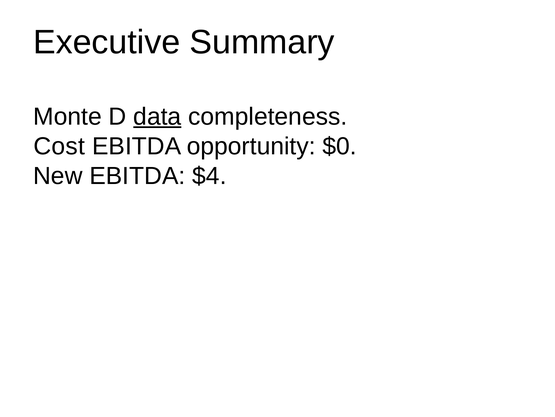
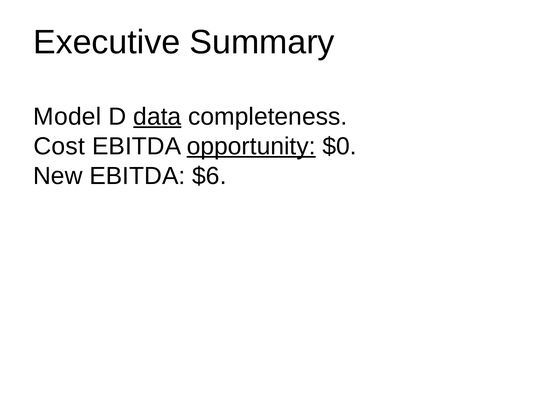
Monte: Monte -> Model (67, 116)
opportunity underline: none -> present (251, 146)
$4: $4 -> $6 (209, 176)
